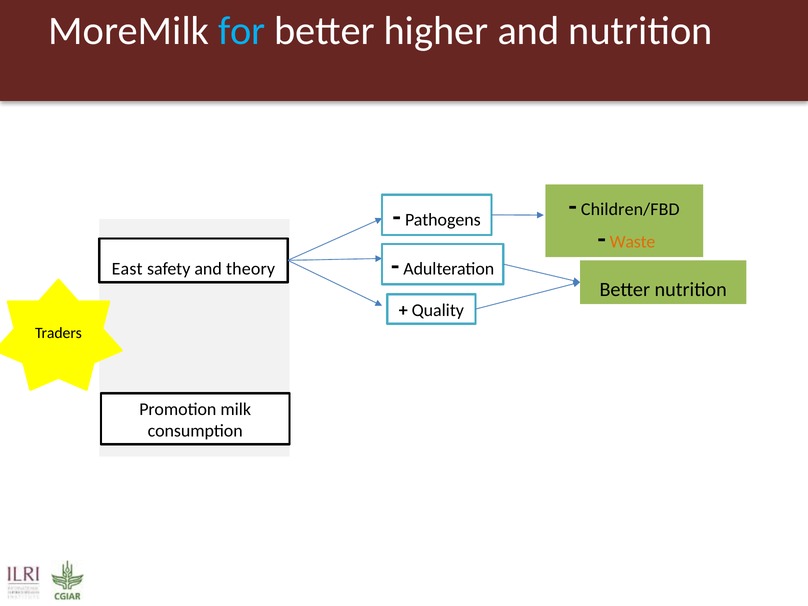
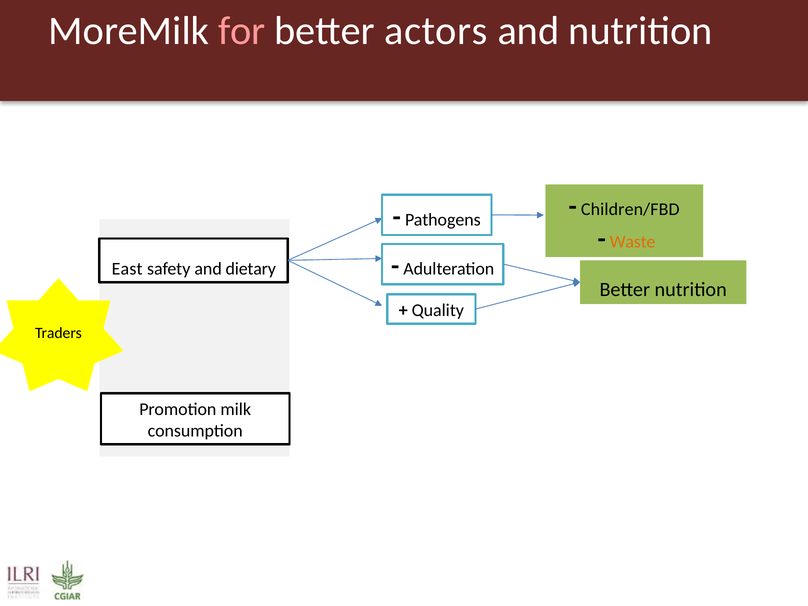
for colour: light blue -> pink (242, 31)
higher: higher -> actors (436, 31)
theory: theory -> dietary (251, 269)
